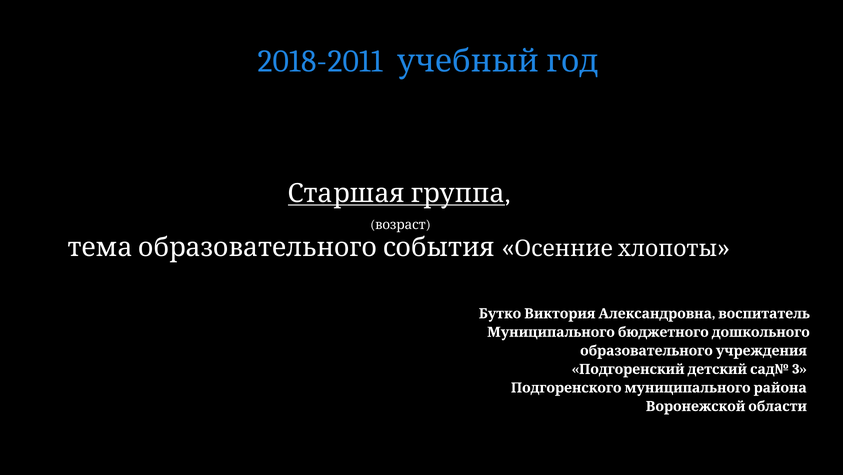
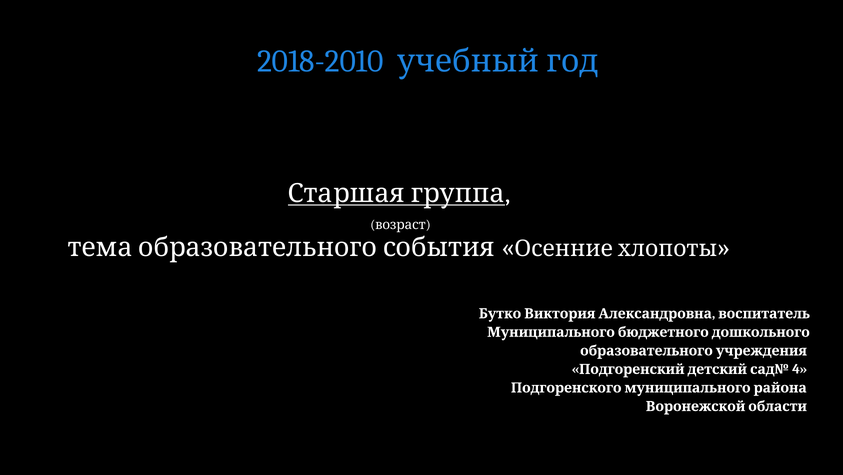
2018-2011: 2018-2011 -> 2018-2010 (320, 61)
3: 3 -> 4 (800, 369)
